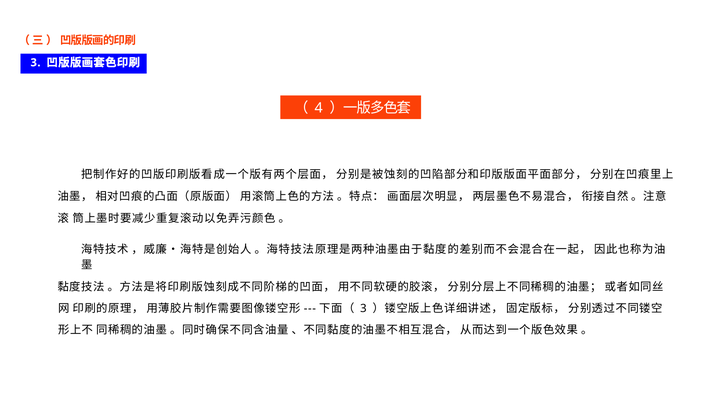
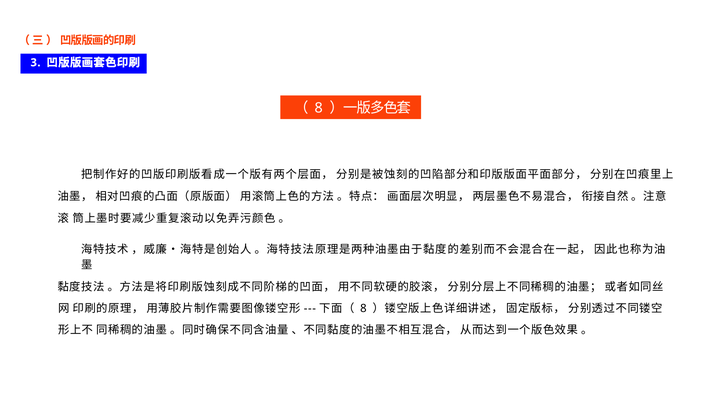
4: 4 -> 8 (319, 108)
3: 3 -> 8 (363, 308)
